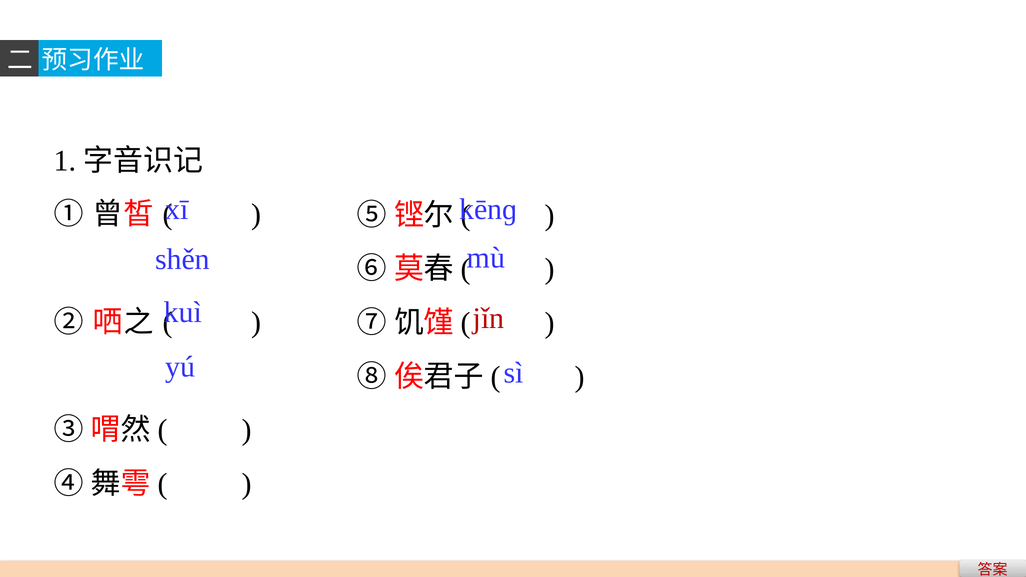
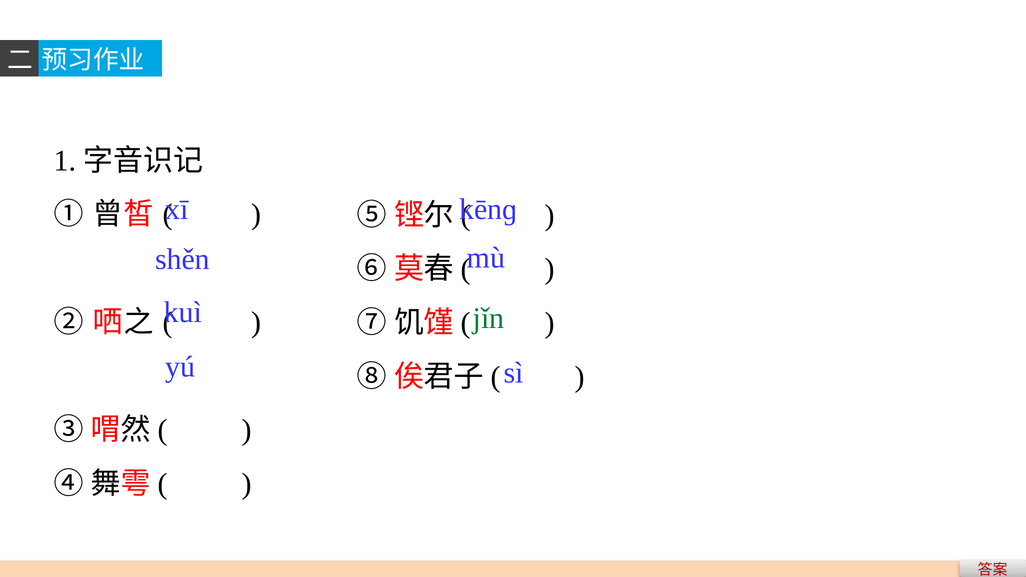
jǐn colour: red -> green (489, 318)
